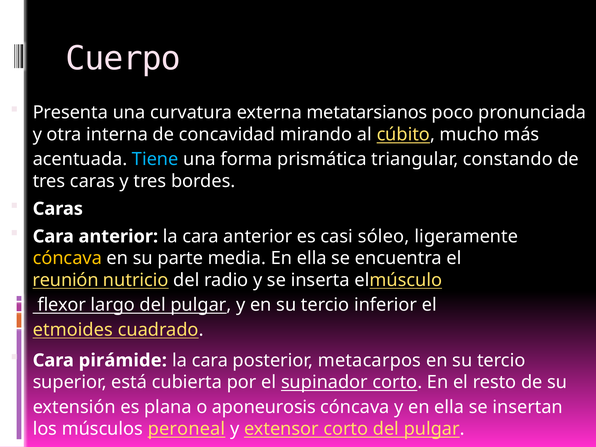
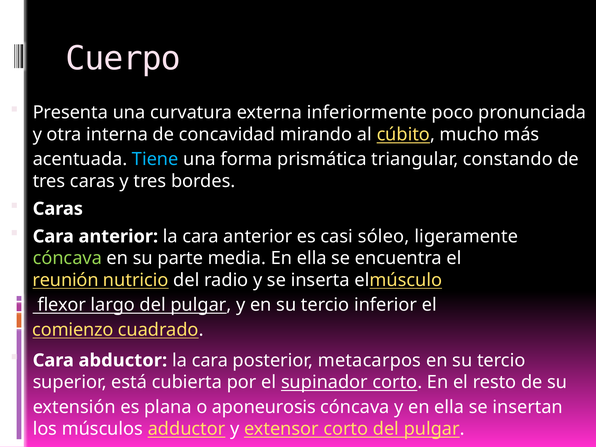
metatarsianos: metatarsianos -> inferiormente (367, 113)
cóncava colour: yellow -> light green (67, 258)
etmoides: etmoides -> comienzo (73, 330)
pirámide: pirámide -> abductor (123, 360)
peroneal: peroneal -> adductor (187, 429)
